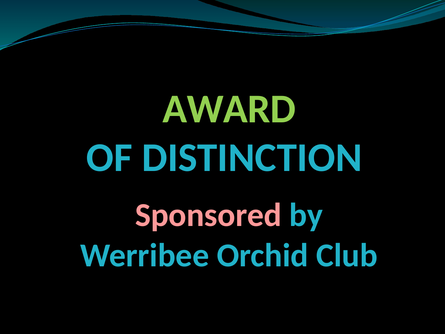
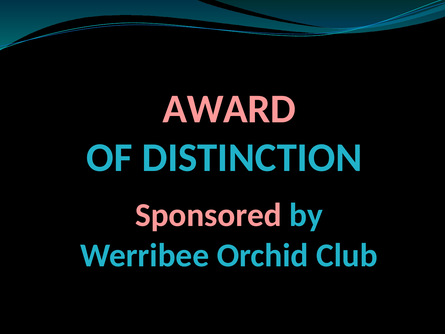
AWARD colour: light green -> pink (229, 109)
